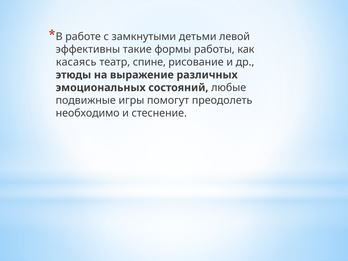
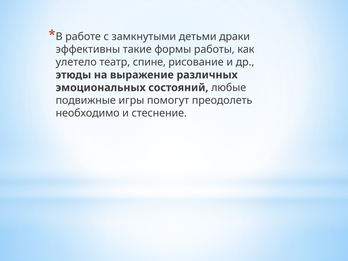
левой: левой -> драки (235, 37)
касаясь: касаясь -> улетело (76, 62)
